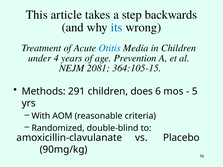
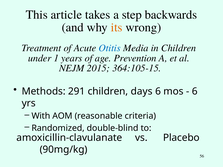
its colour: blue -> orange (117, 27)
4: 4 -> 1 (56, 58)
2081: 2081 -> 2015 (98, 68)
does: does -> days (142, 91)
5: 5 -> 6 (195, 91)
